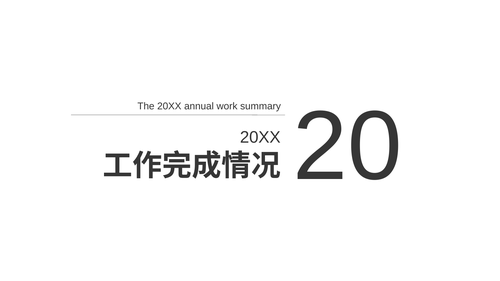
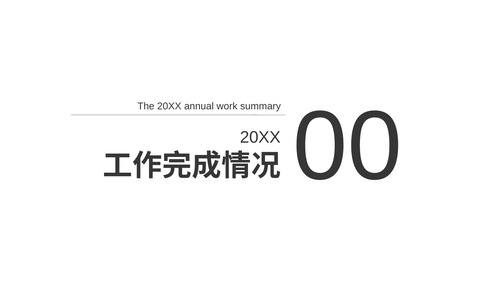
20: 20 -> 00 (347, 147)
